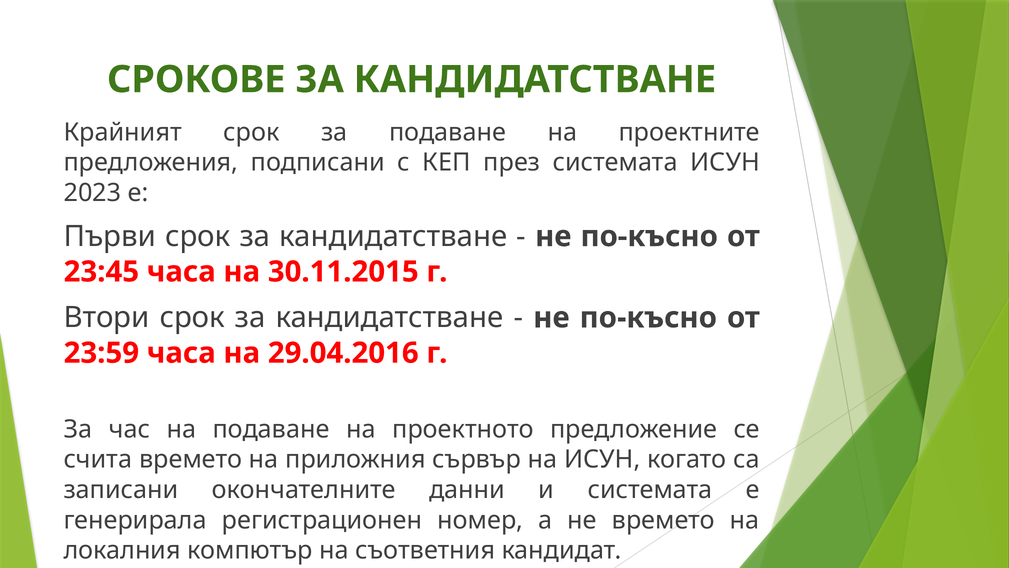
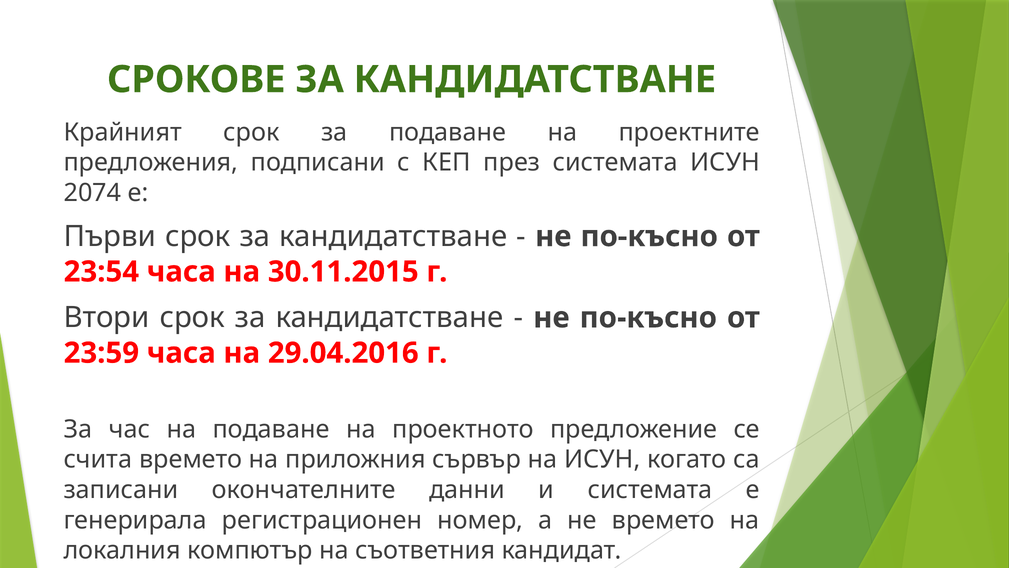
2023: 2023 -> 2074 (92, 193)
23:45: 23:45 -> 23:54 (101, 272)
